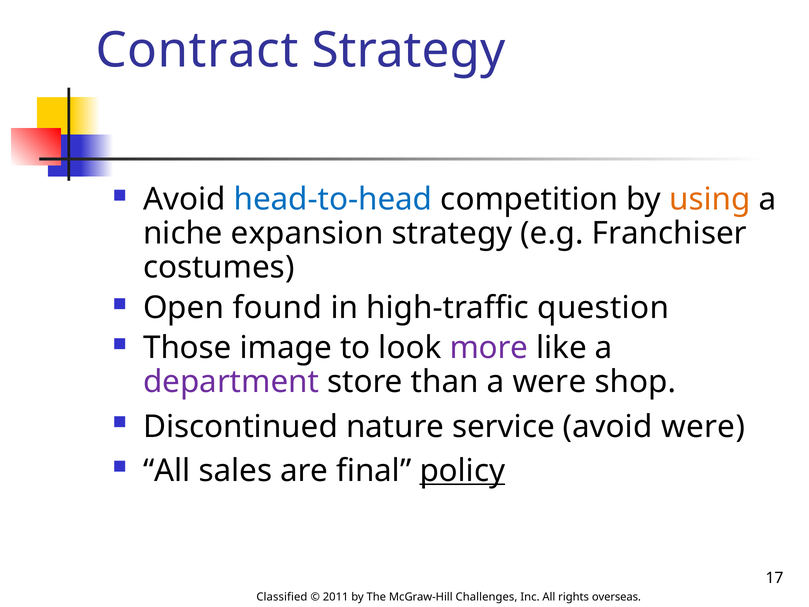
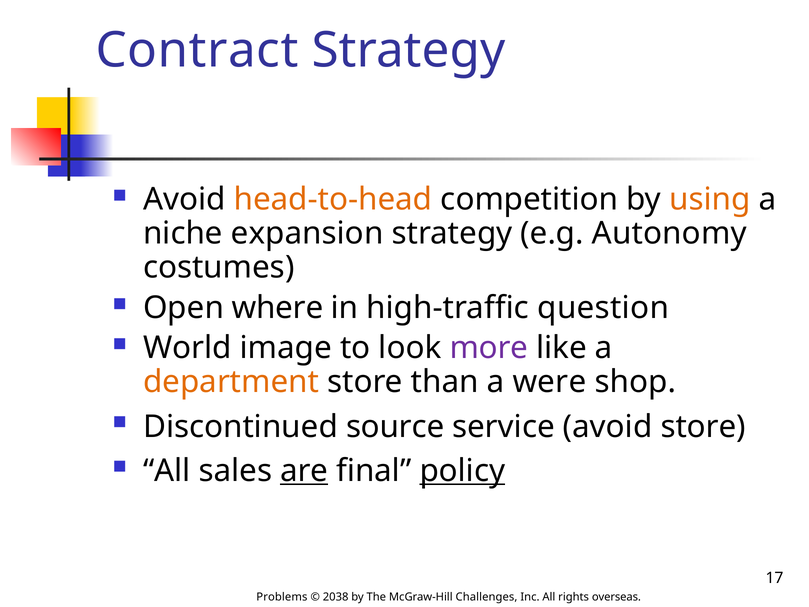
head-to-head colour: blue -> orange (333, 199)
Franchiser: Franchiser -> Autonomy (669, 233)
found: found -> where (278, 308)
Those: Those -> World (187, 348)
department colour: purple -> orange (231, 382)
nature: nature -> source (395, 426)
avoid were: were -> store (703, 426)
are underline: none -> present (304, 471)
Classified: Classified -> Problems (282, 597)
2011: 2011 -> 2038 (336, 597)
